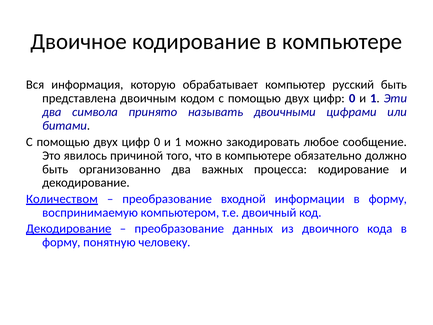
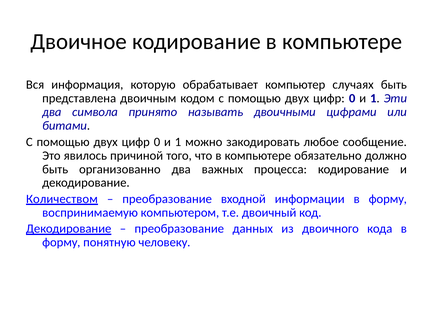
русский: русский -> случаях (353, 85)
